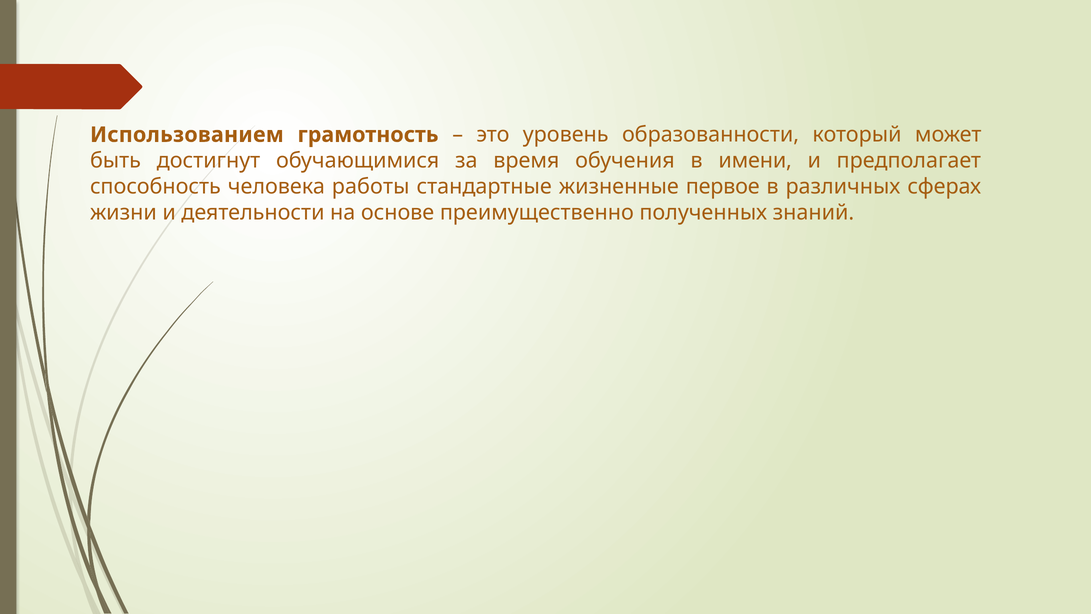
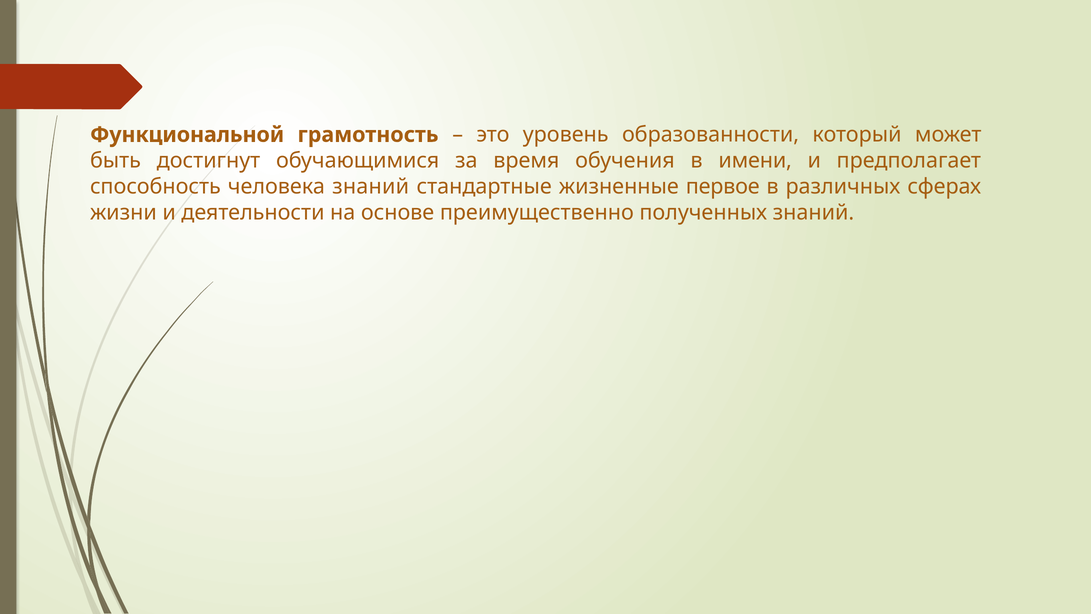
Использованием: Использованием -> Функциональной (187, 135)
человека работы: работы -> знаний (371, 186)
